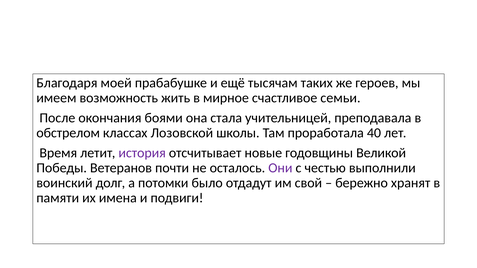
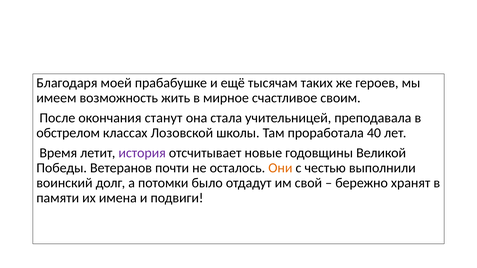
семьи: семьи -> своим (341, 98)
боями: боями -> станут (164, 118)
Они colour: purple -> orange (280, 168)
